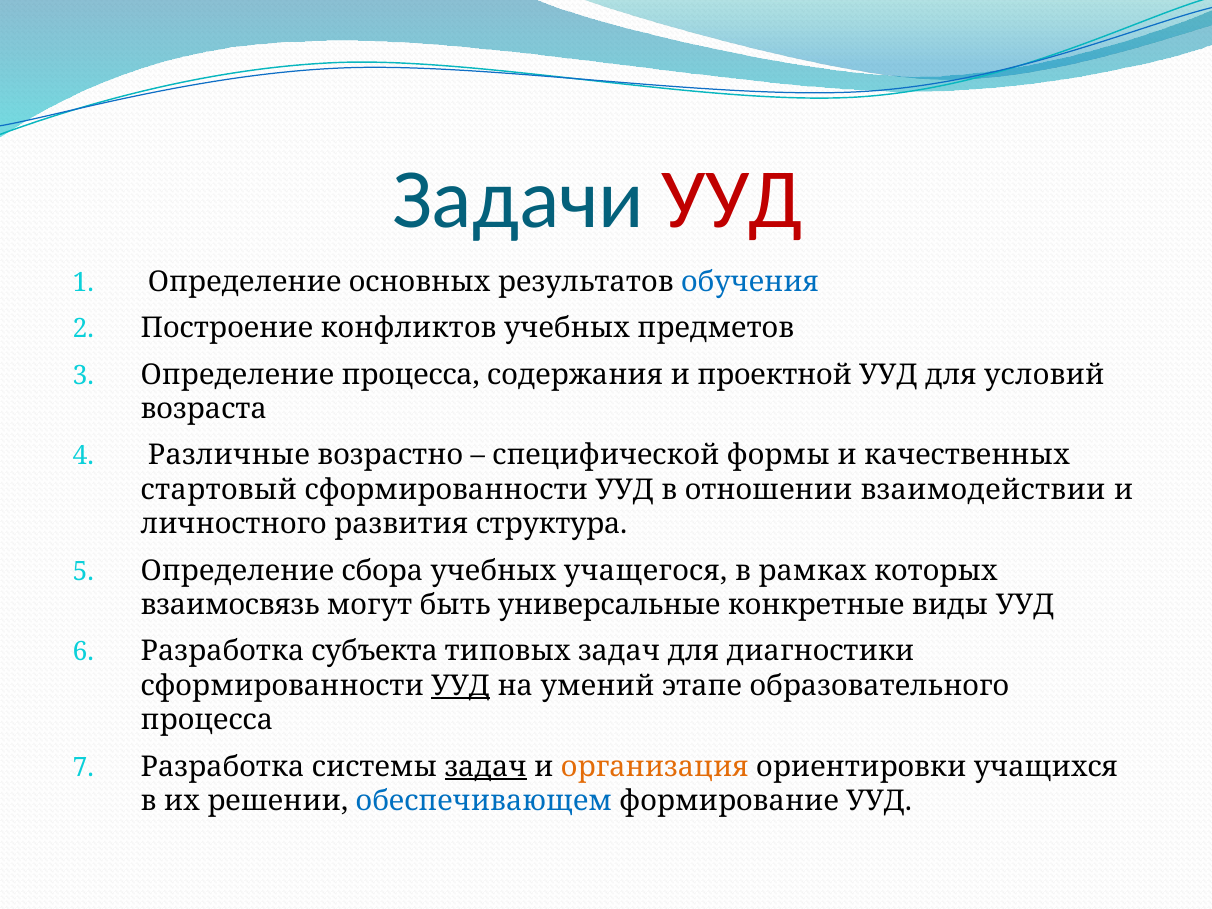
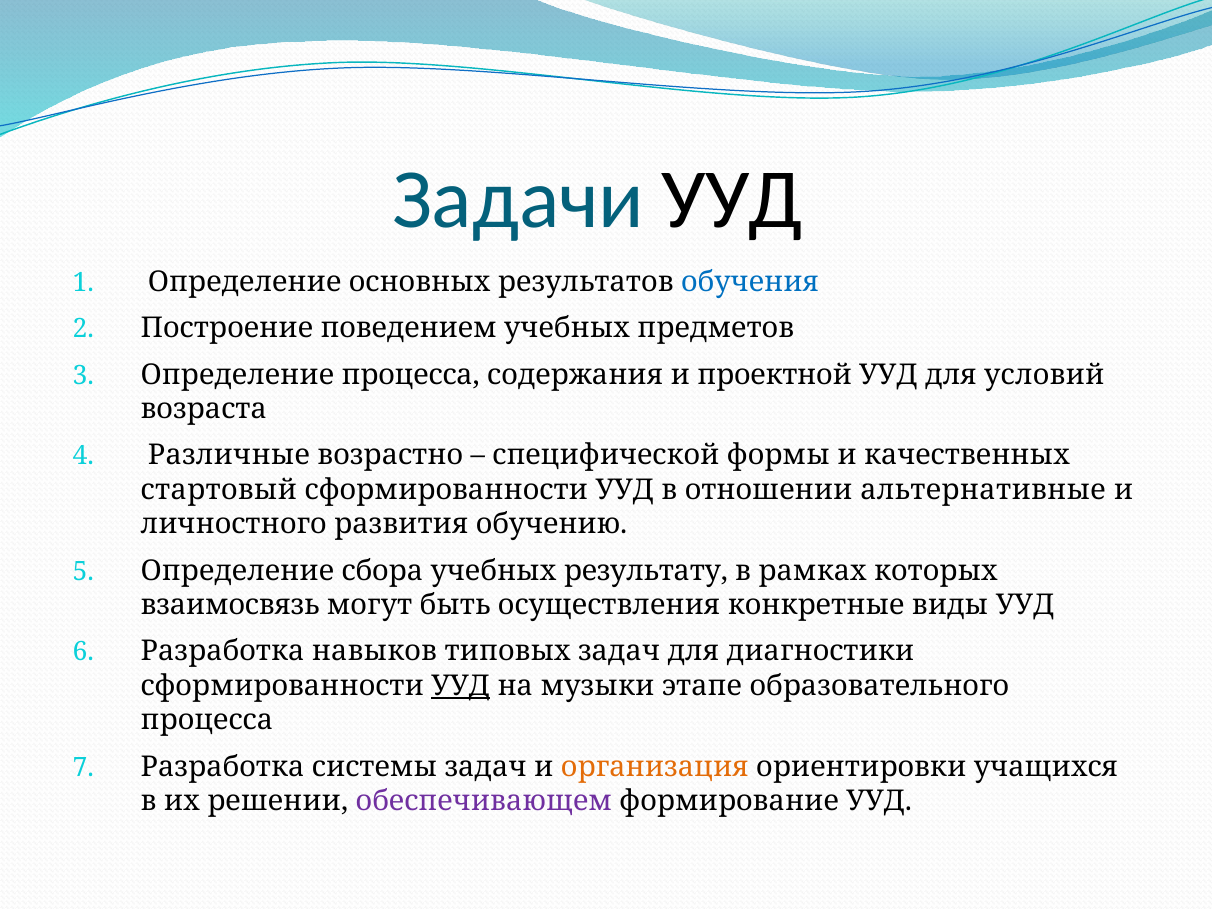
УУД colour: red -> black (732, 200)
конфликтов: конфликтов -> поведением (409, 328)
взаимодействии: взаимодействии -> альтернативные (983, 490)
структура: структура -> обучению (552, 524)
учащегося: учащегося -> результату (646, 571)
универсальные: универсальные -> осуществления (609, 605)
субъекта: субъекта -> навыков (374, 651)
умений: умений -> музыки (598, 686)
задач underline: present -> none (486, 767)
обеспечивающем colour: blue -> purple (484, 801)
